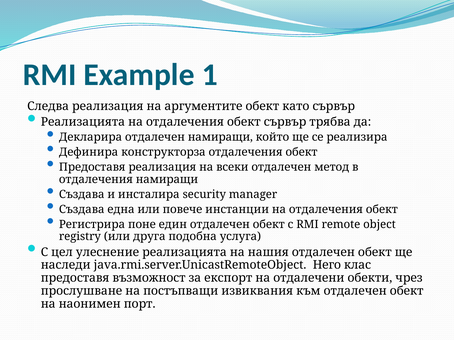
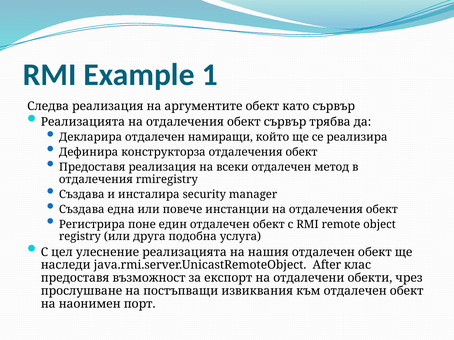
отдалечения намиращи: намиращи -> rmiregistry (167, 180)
Него: Него -> After (327, 265)
